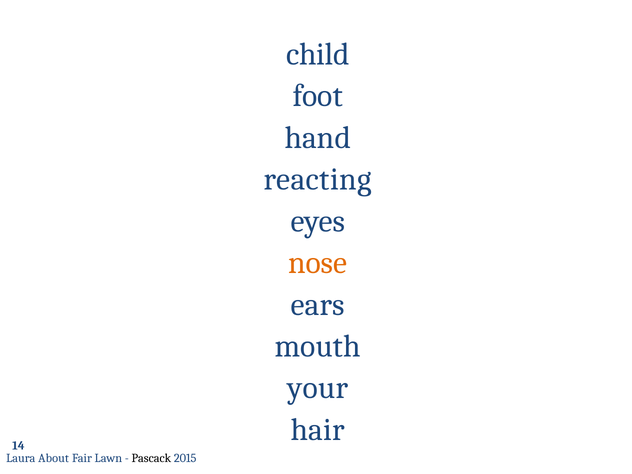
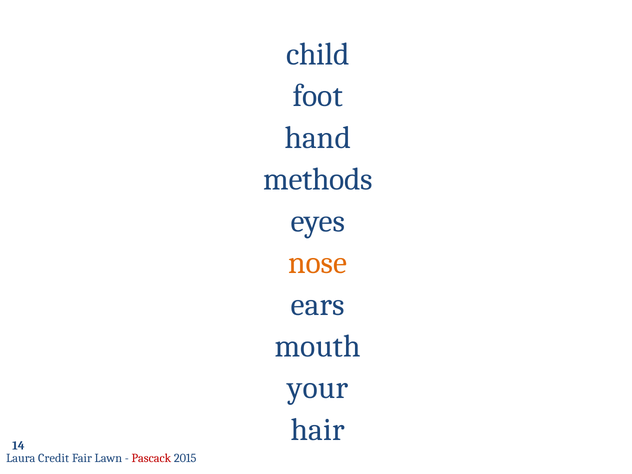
reacting: reacting -> methods (318, 179)
About: About -> Credit (54, 458)
Pascack colour: black -> red (151, 458)
